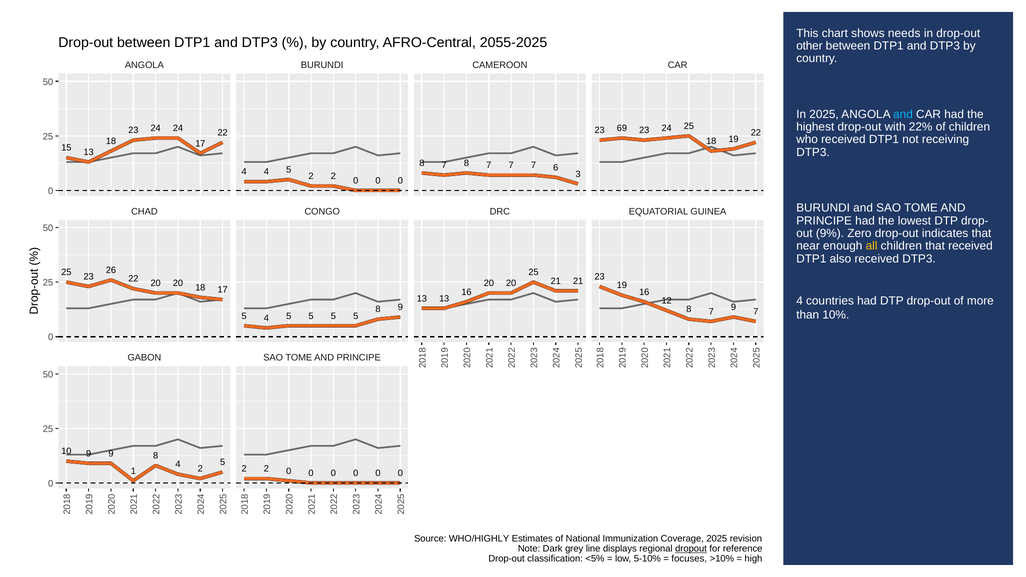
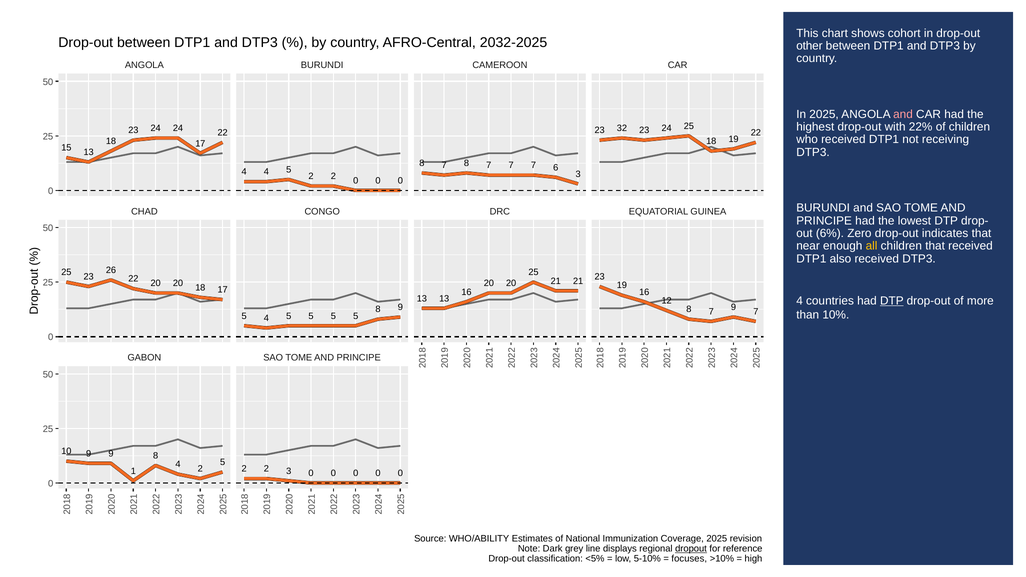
needs: needs -> cohort (904, 33)
2055-2025: 2055-2025 -> 2032-2025 (514, 43)
and colour: light blue -> pink (903, 114)
69: 69 -> 32 (622, 128)
9%: 9% -> 6% (830, 233)
DTP underline: none -> present (892, 301)
0: 0 -> 3 (289, 471)
WHO/HIGHLY: WHO/HIGHLY -> WHO/ABILITY (479, 539)
